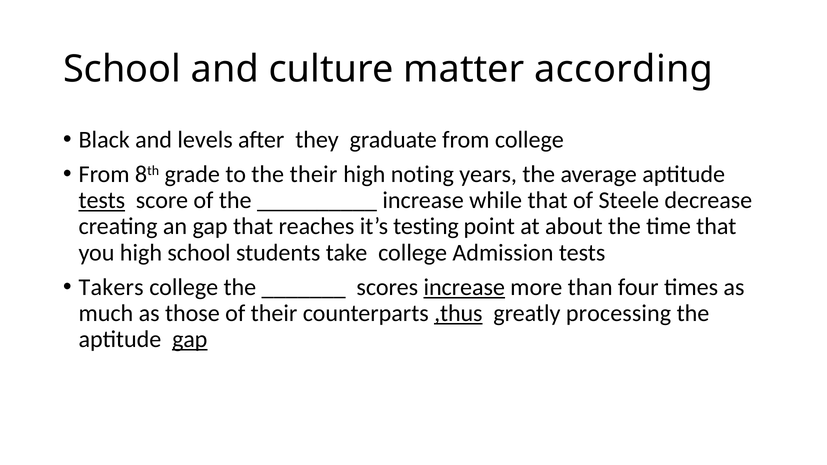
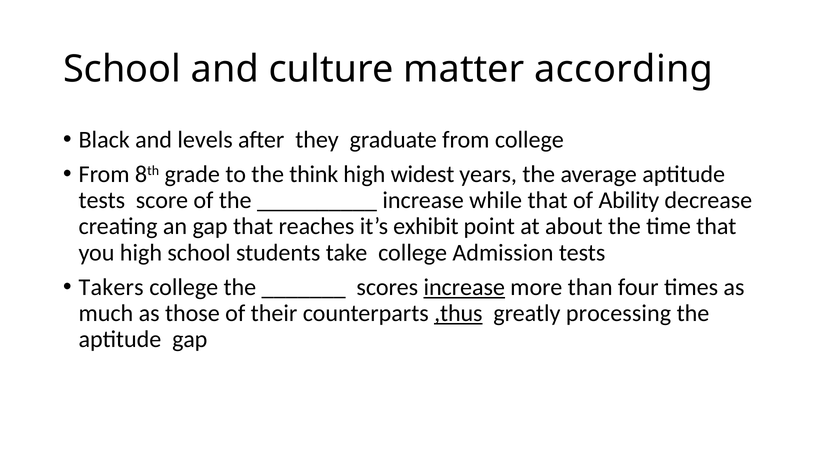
the their: their -> think (314, 174)
noting: noting -> widest (422, 174)
tests underline: present -> none (102, 201)
Steele: Steele -> Ability (629, 201)
testing: testing -> exhibit (426, 227)
gap underline: present -> none (190, 339)
